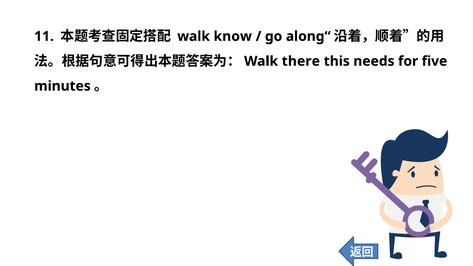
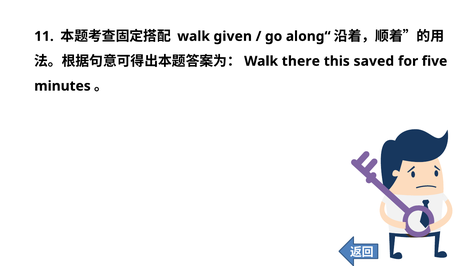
know: know -> given (233, 36)
needs: needs -> saved (374, 61)
